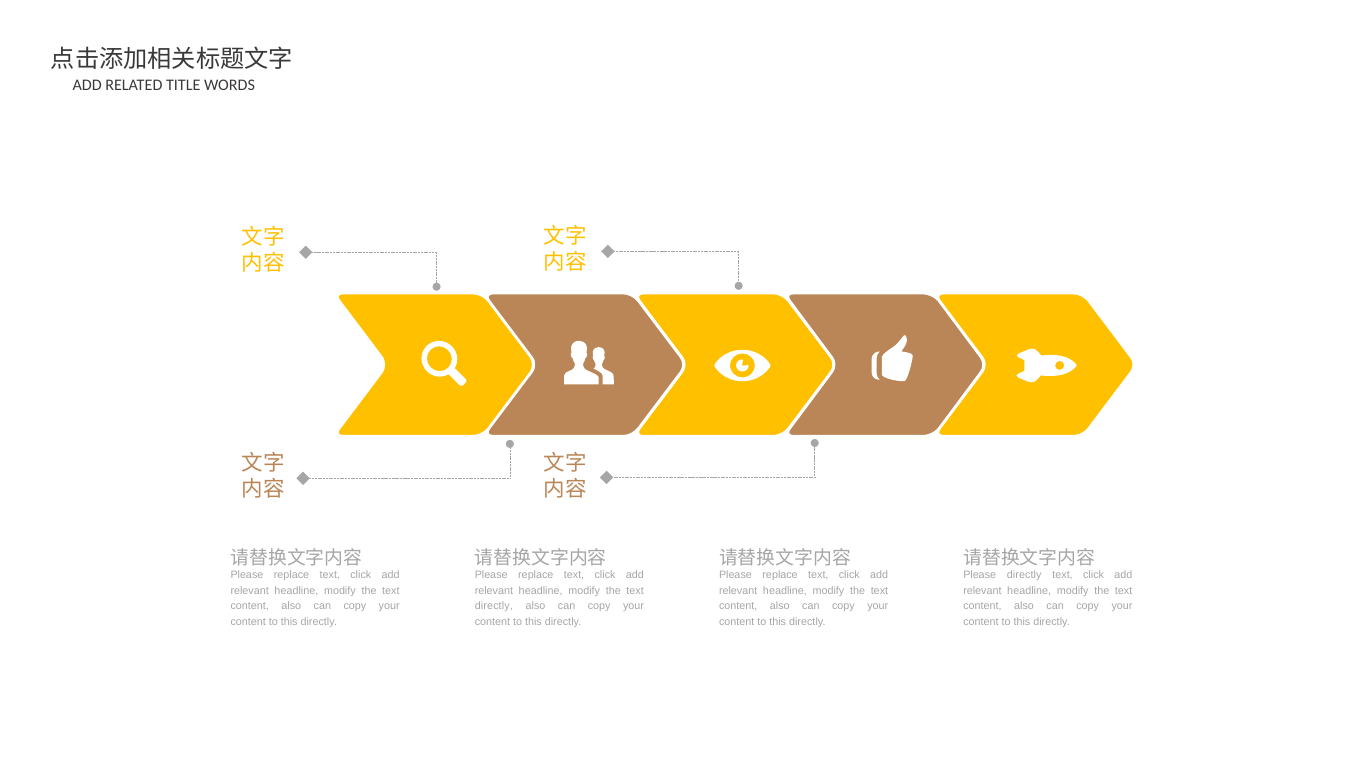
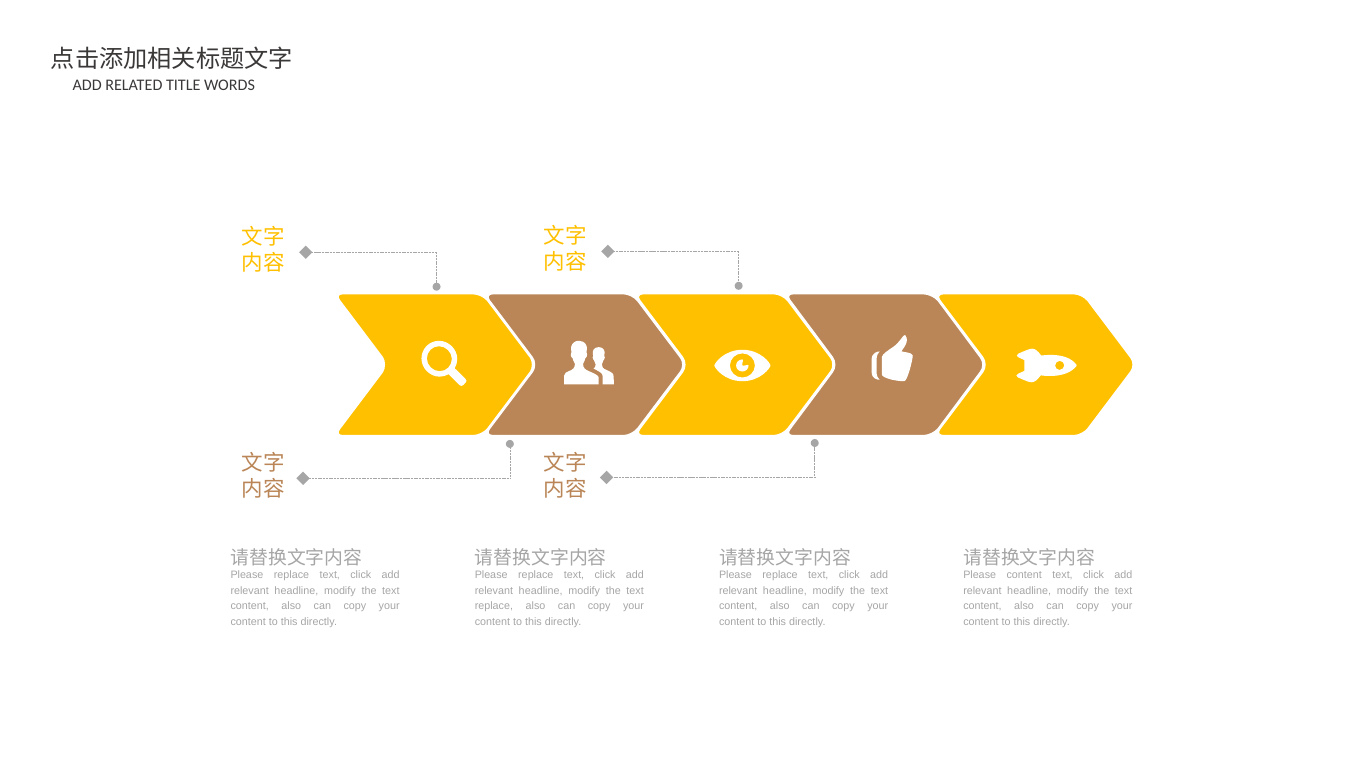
Please directly: directly -> content (1024, 575)
directly: directly -> replace (494, 606)
